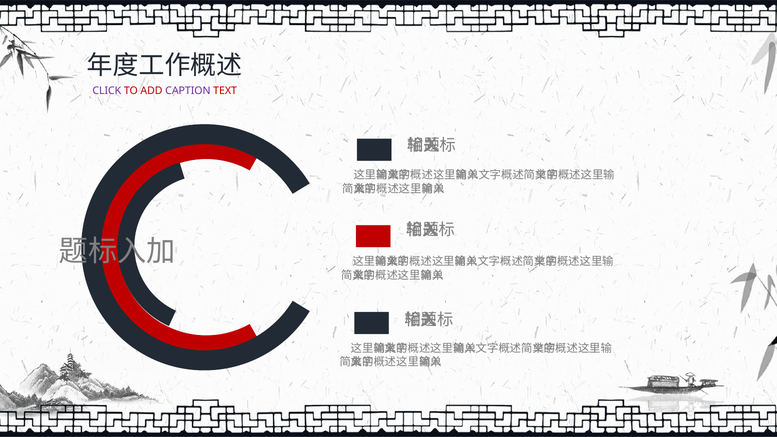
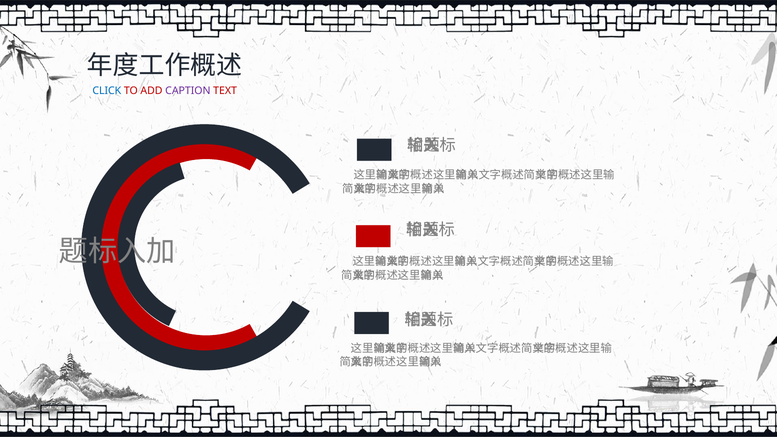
CLICK colour: purple -> blue (107, 91)
